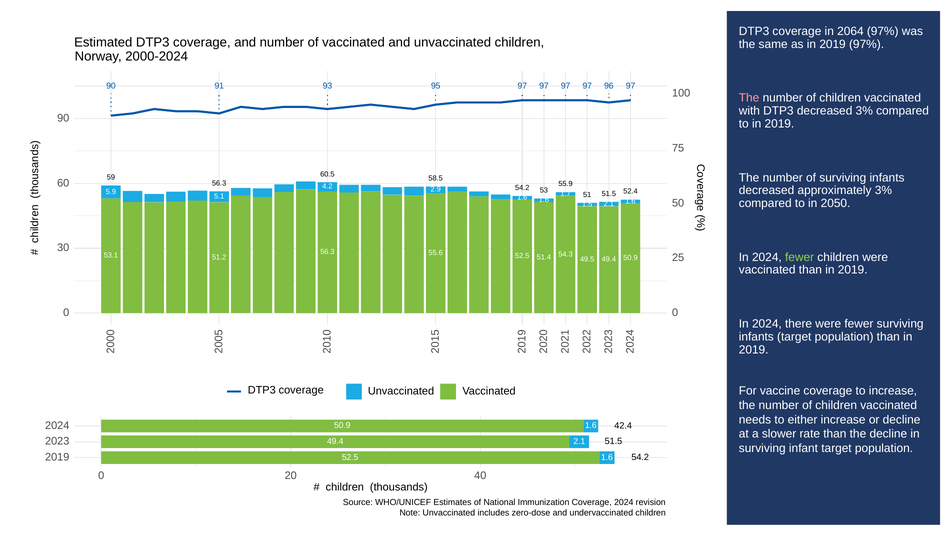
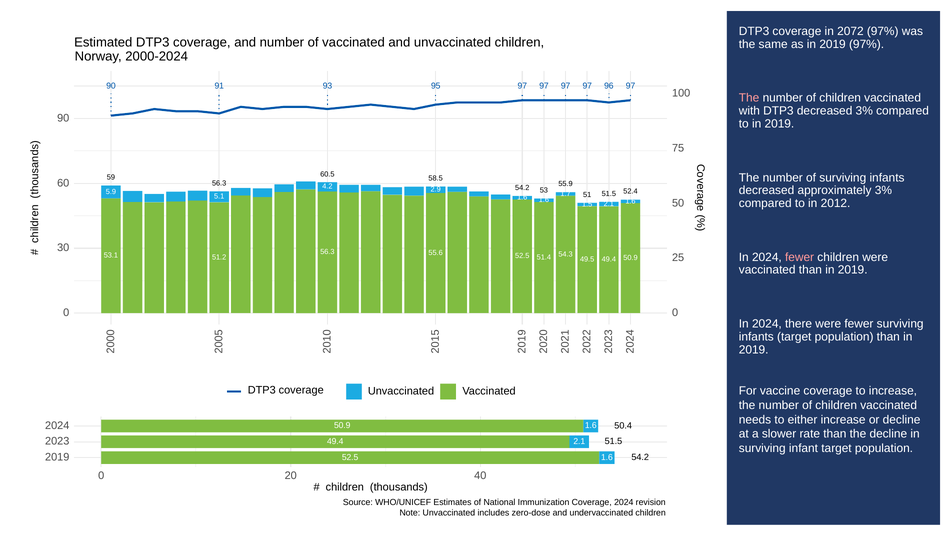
2064: 2064 -> 2072 (850, 31)
2050: 2050 -> 2012 (836, 203)
fewer colour: light green -> pink (800, 257)
42.4: 42.4 -> 50.4 (623, 425)
